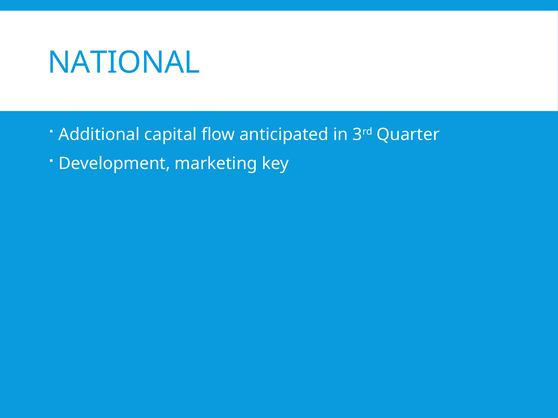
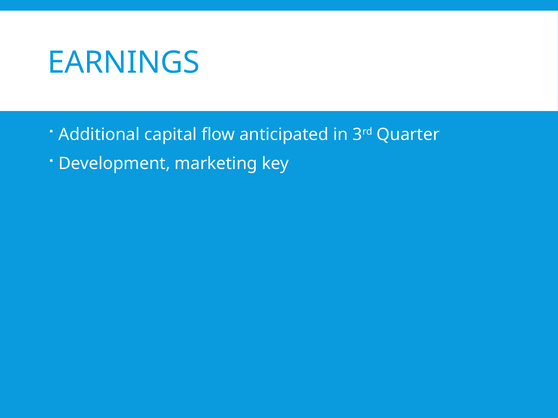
NATIONAL: NATIONAL -> EARNINGS (124, 63)
